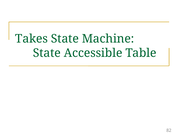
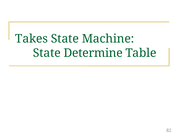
Accessible: Accessible -> Determine (93, 53)
